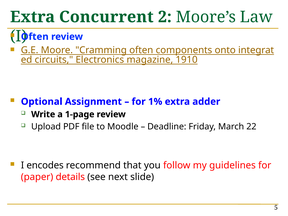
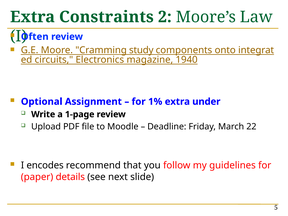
Concurrent: Concurrent -> Constraints (106, 17)
Cramming often: often -> study (141, 50)
1910: 1910 -> 1940 (187, 60)
adder: adder -> under (206, 102)
